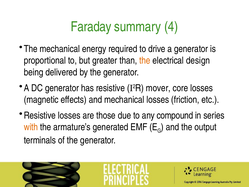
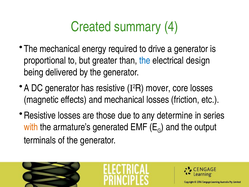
Faraday: Faraday -> Created (91, 27)
the colour: orange -> blue (145, 60)
compound: compound -> determine (175, 115)
